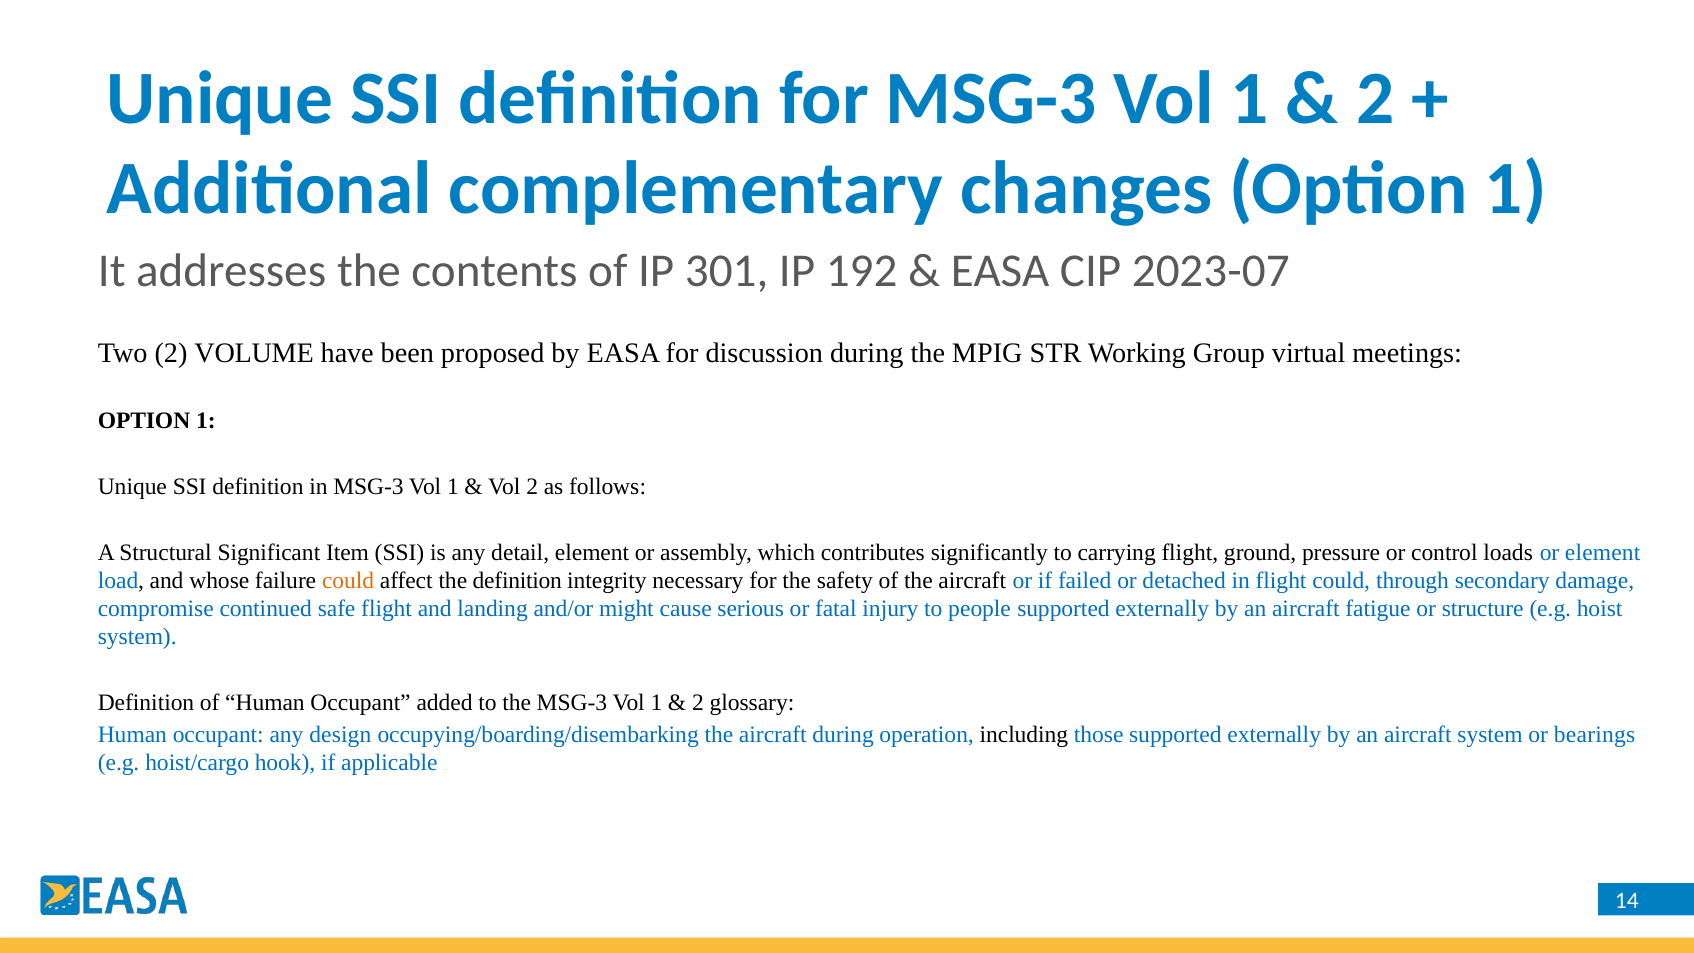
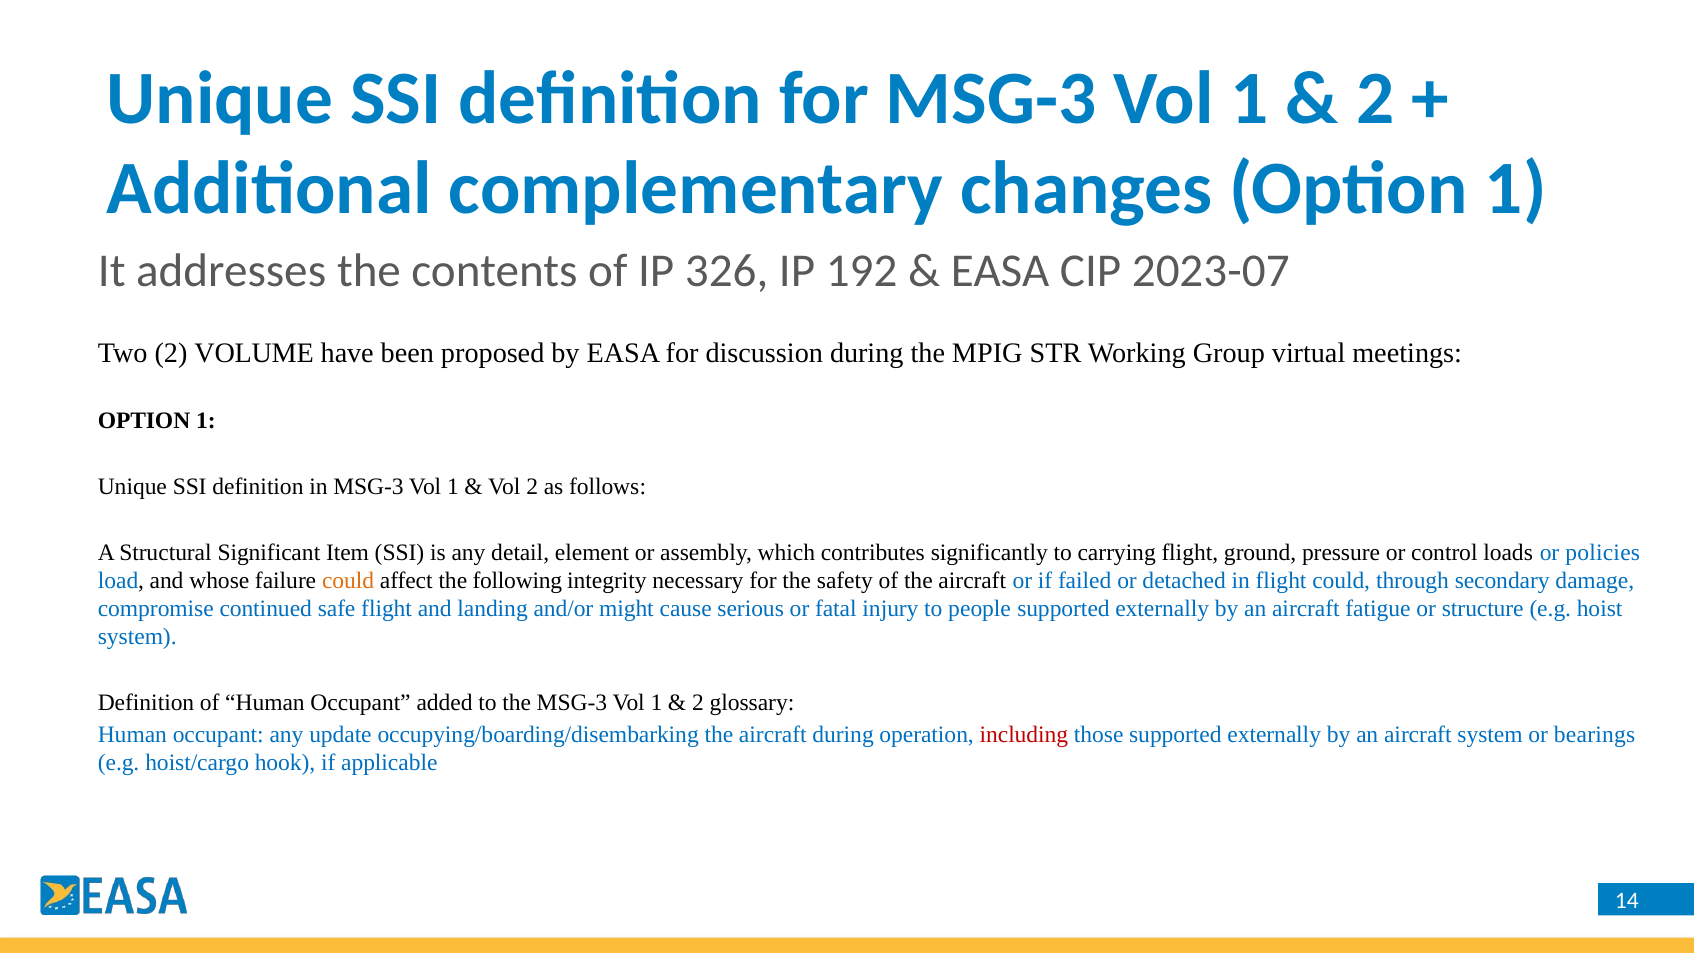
301: 301 -> 326 (727, 271)
or element: element -> policies (1603, 552)
the definition: definition -> following (517, 580)
design: design -> update (340, 735)
including colour: black -> red (1024, 735)
